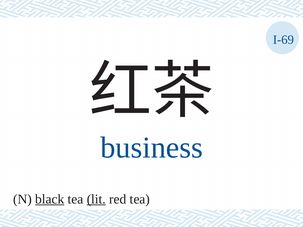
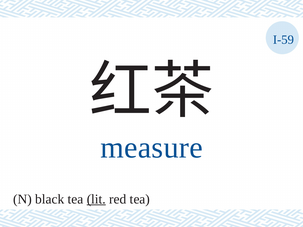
I-69: I-69 -> I-59 (283, 40)
business: business -> measure (152, 148)
black underline: present -> none (50, 199)
